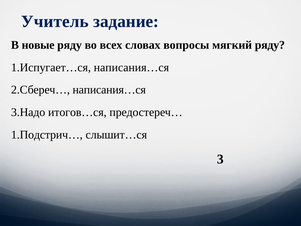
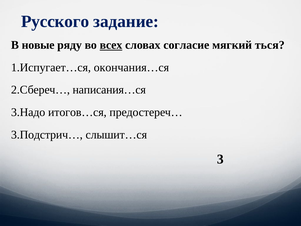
Учитель: Учитель -> Русского (55, 22)
всех underline: none -> present (111, 45)
вопросы: вопросы -> согласие (186, 45)
мягкий ряду: ряду -> ться (270, 45)
1.Испугает…ся написания…ся: написания…ся -> окончания…ся (131, 67)
1.Подстрич…: 1.Подстрич… -> 3.Подстрич… (47, 134)
